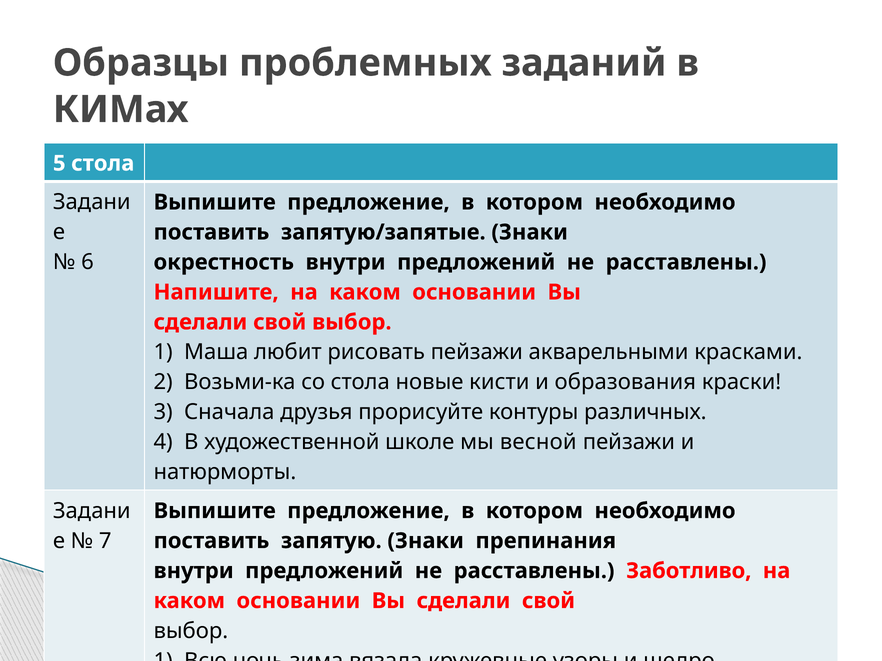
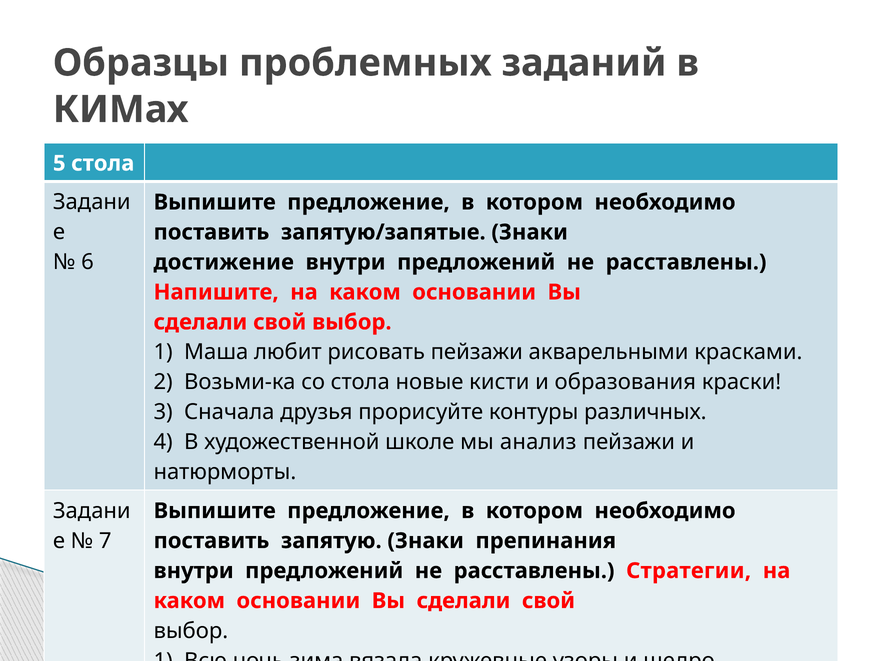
окрестность: окрестность -> достижение (224, 262)
весной: весной -> анализ (538, 442)
расставлены Заботливо: Заботливо -> Стратегии (689, 571)
